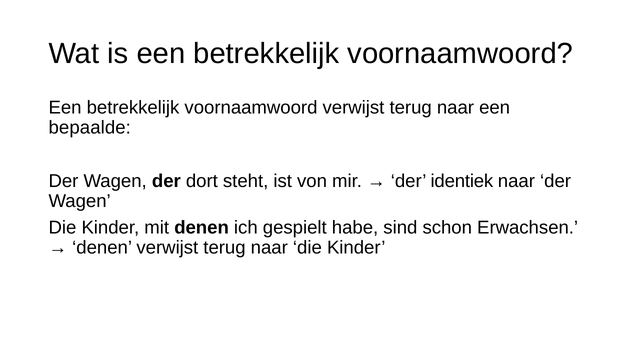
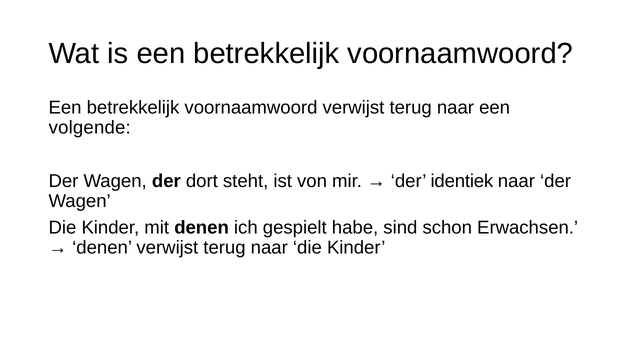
bepaalde: bepaalde -> volgende (90, 128)
